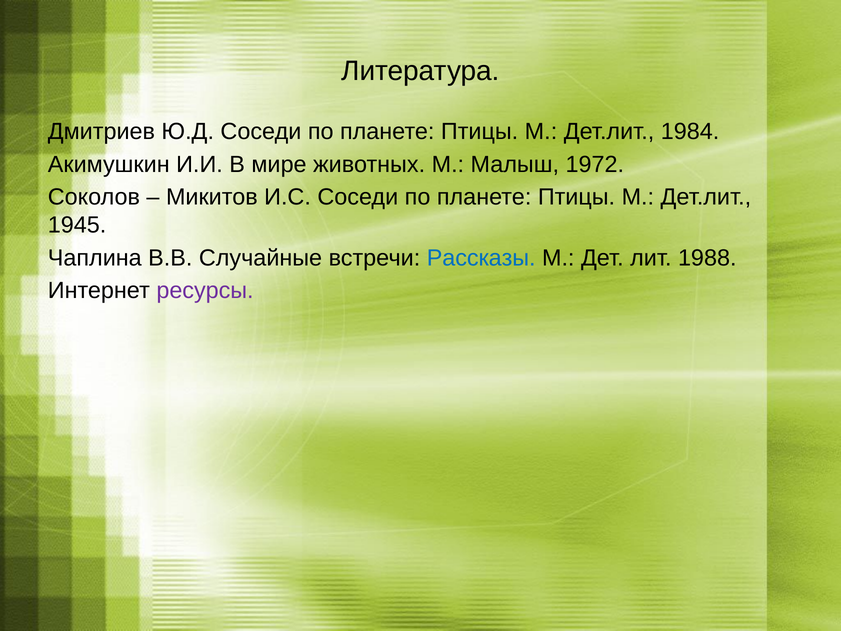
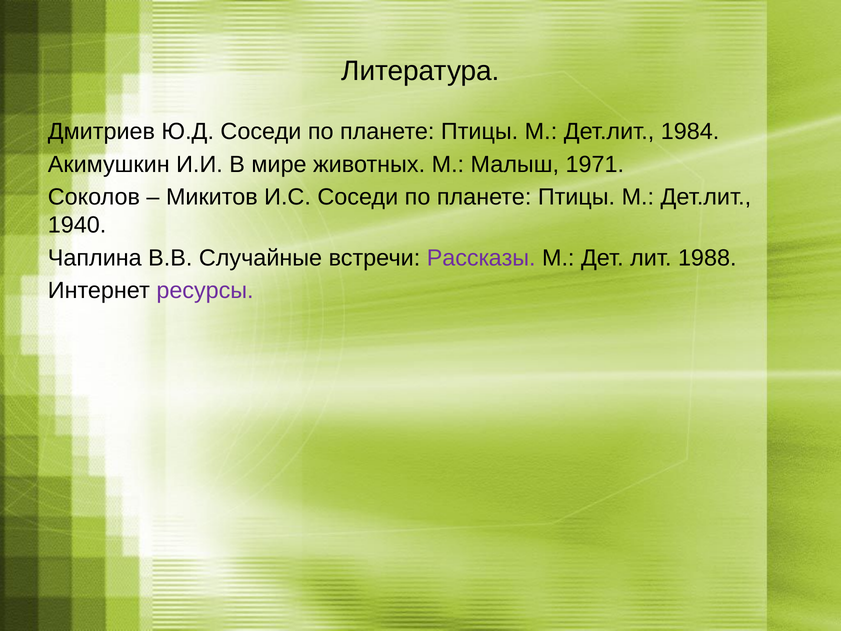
1972: 1972 -> 1971 (595, 164)
1945: 1945 -> 1940 (77, 225)
Рассказы colour: blue -> purple (481, 258)
